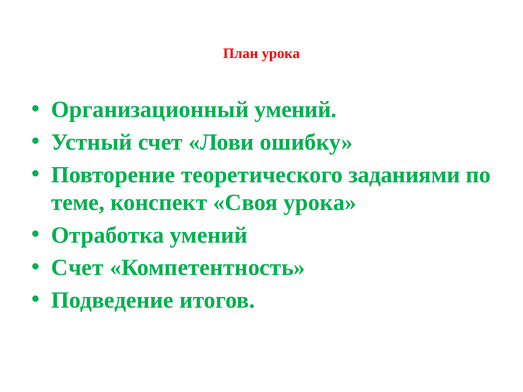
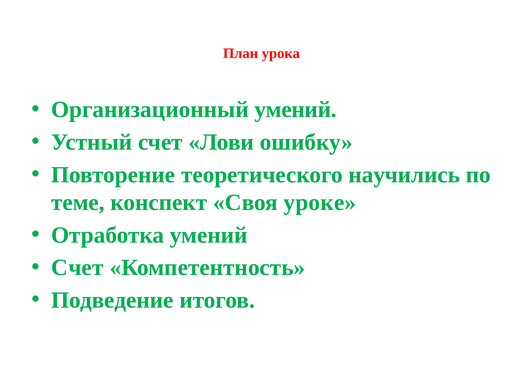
заданиями: заданиями -> научились (404, 175)
Своя урока: урока -> уроке (320, 203)
